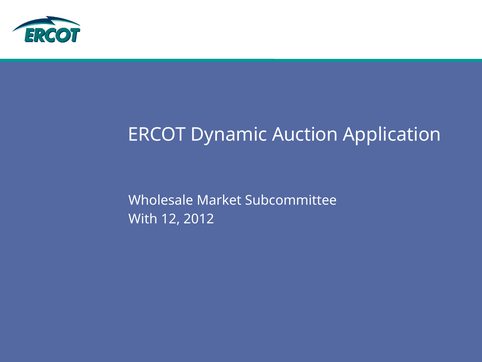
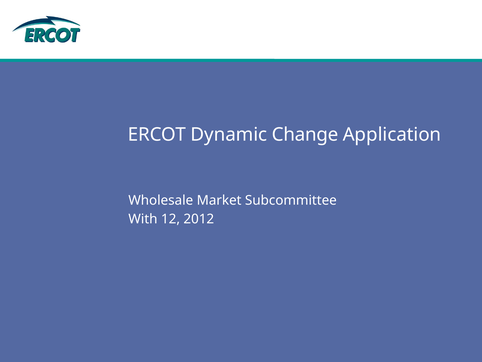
Auction: Auction -> Change (305, 134)
